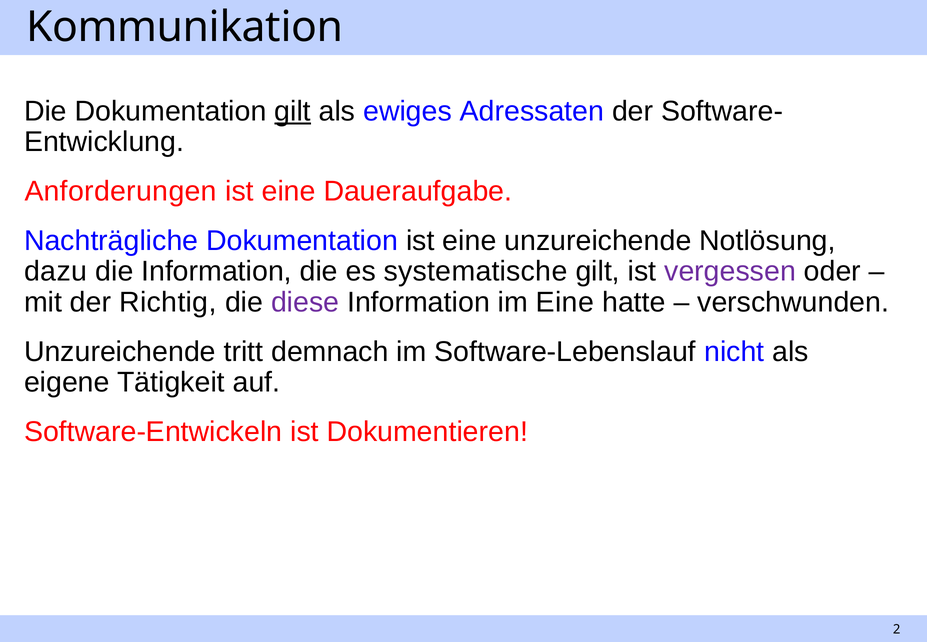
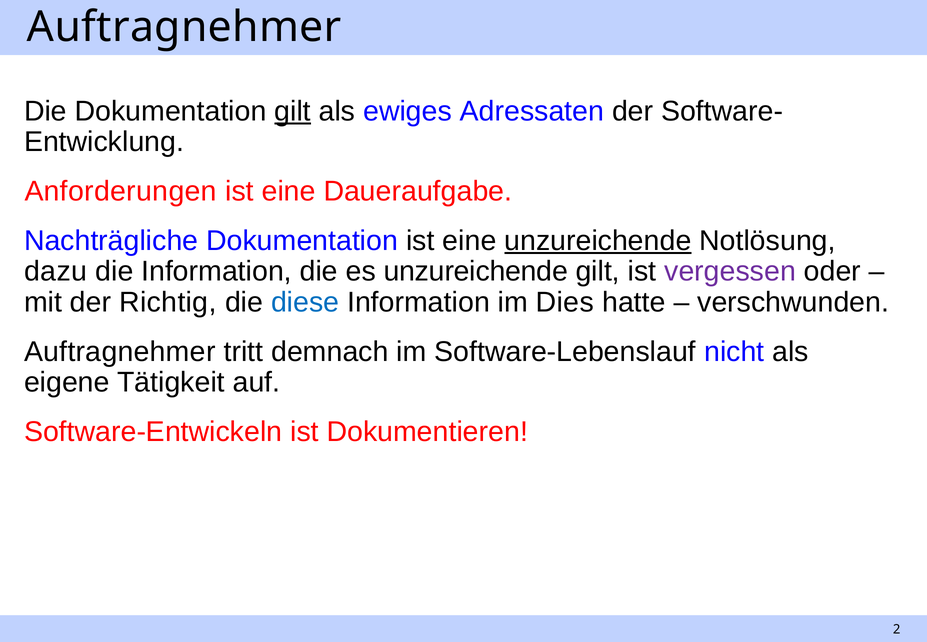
Kommunikation: Kommunikation -> Auftragnehmer (184, 27)
unzureichende underline: none -> present (598, 241)
es systematische: systematische -> unzureichende (476, 271)
diese colour: purple -> blue (305, 302)
im Eine: Eine -> Dies (565, 302)
Unzureichende: Unzureichende -> Auftragnehmer (120, 352)
